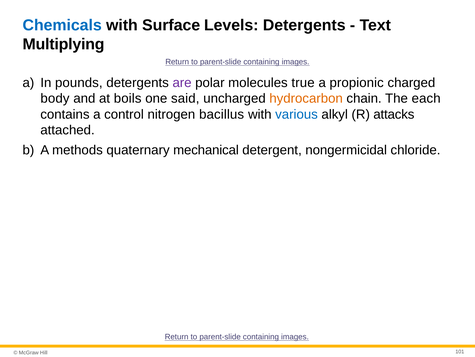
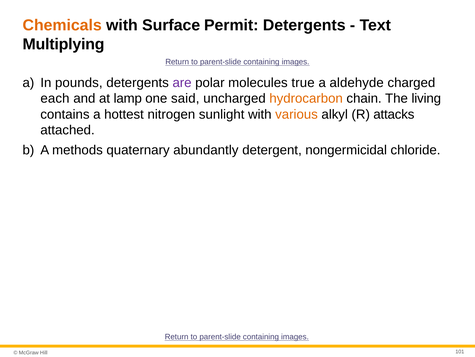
Chemicals colour: blue -> orange (62, 25)
Levels: Levels -> Permit (231, 25)
propionic: propionic -> aldehyde (357, 82)
body: body -> each (55, 98)
boils: boils -> lamp (128, 98)
each: each -> living (426, 98)
control: control -> hottest (124, 114)
bacillus: bacillus -> sunlight (222, 114)
various colour: blue -> orange (297, 114)
mechanical: mechanical -> abundantly (206, 150)
